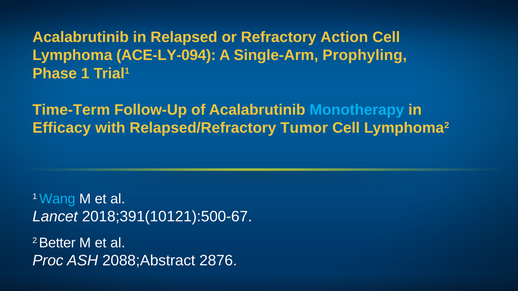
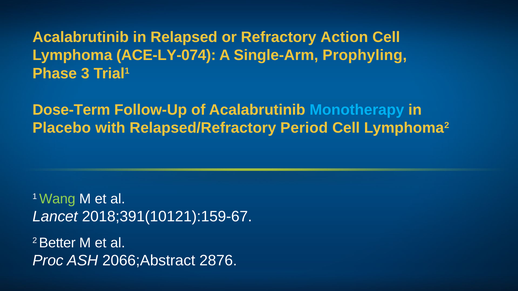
ACE-LY-094: ACE-LY-094 -> ACE-LY-074 (166, 55)
Phase 1: 1 -> 3 (85, 74)
Time-Term: Time-Term -> Dose-Term (71, 110)
Efficacy: Efficacy -> Placebo (62, 128)
Tumor: Tumor -> Period (304, 128)
Wang colour: light blue -> light green (57, 199)
2018;391(10121):500-67: 2018;391(10121):500-67 -> 2018;391(10121):159-67 (167, 217)
2088;Abstract: 2088;Abstract -> 2066;Abstract (149, 261)
